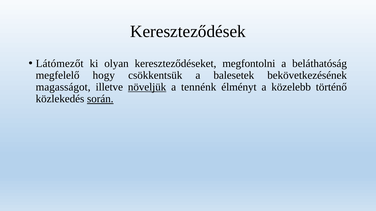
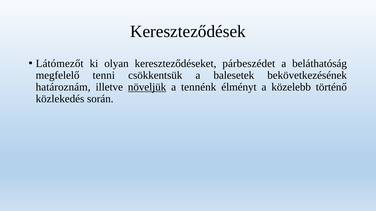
megfontolni: megfontolni -> párbeszédet (249, 64)
hogy: hogy -> tenni (104, 75)
magasságot: magasságot -> határoznám (63, 87)
során underline: present -> none (100, 99)
